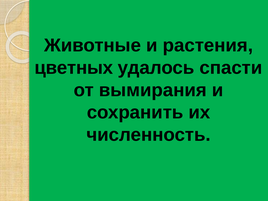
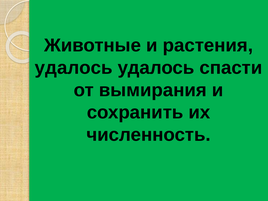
цветных: цветных -> удалось (74, 68)
